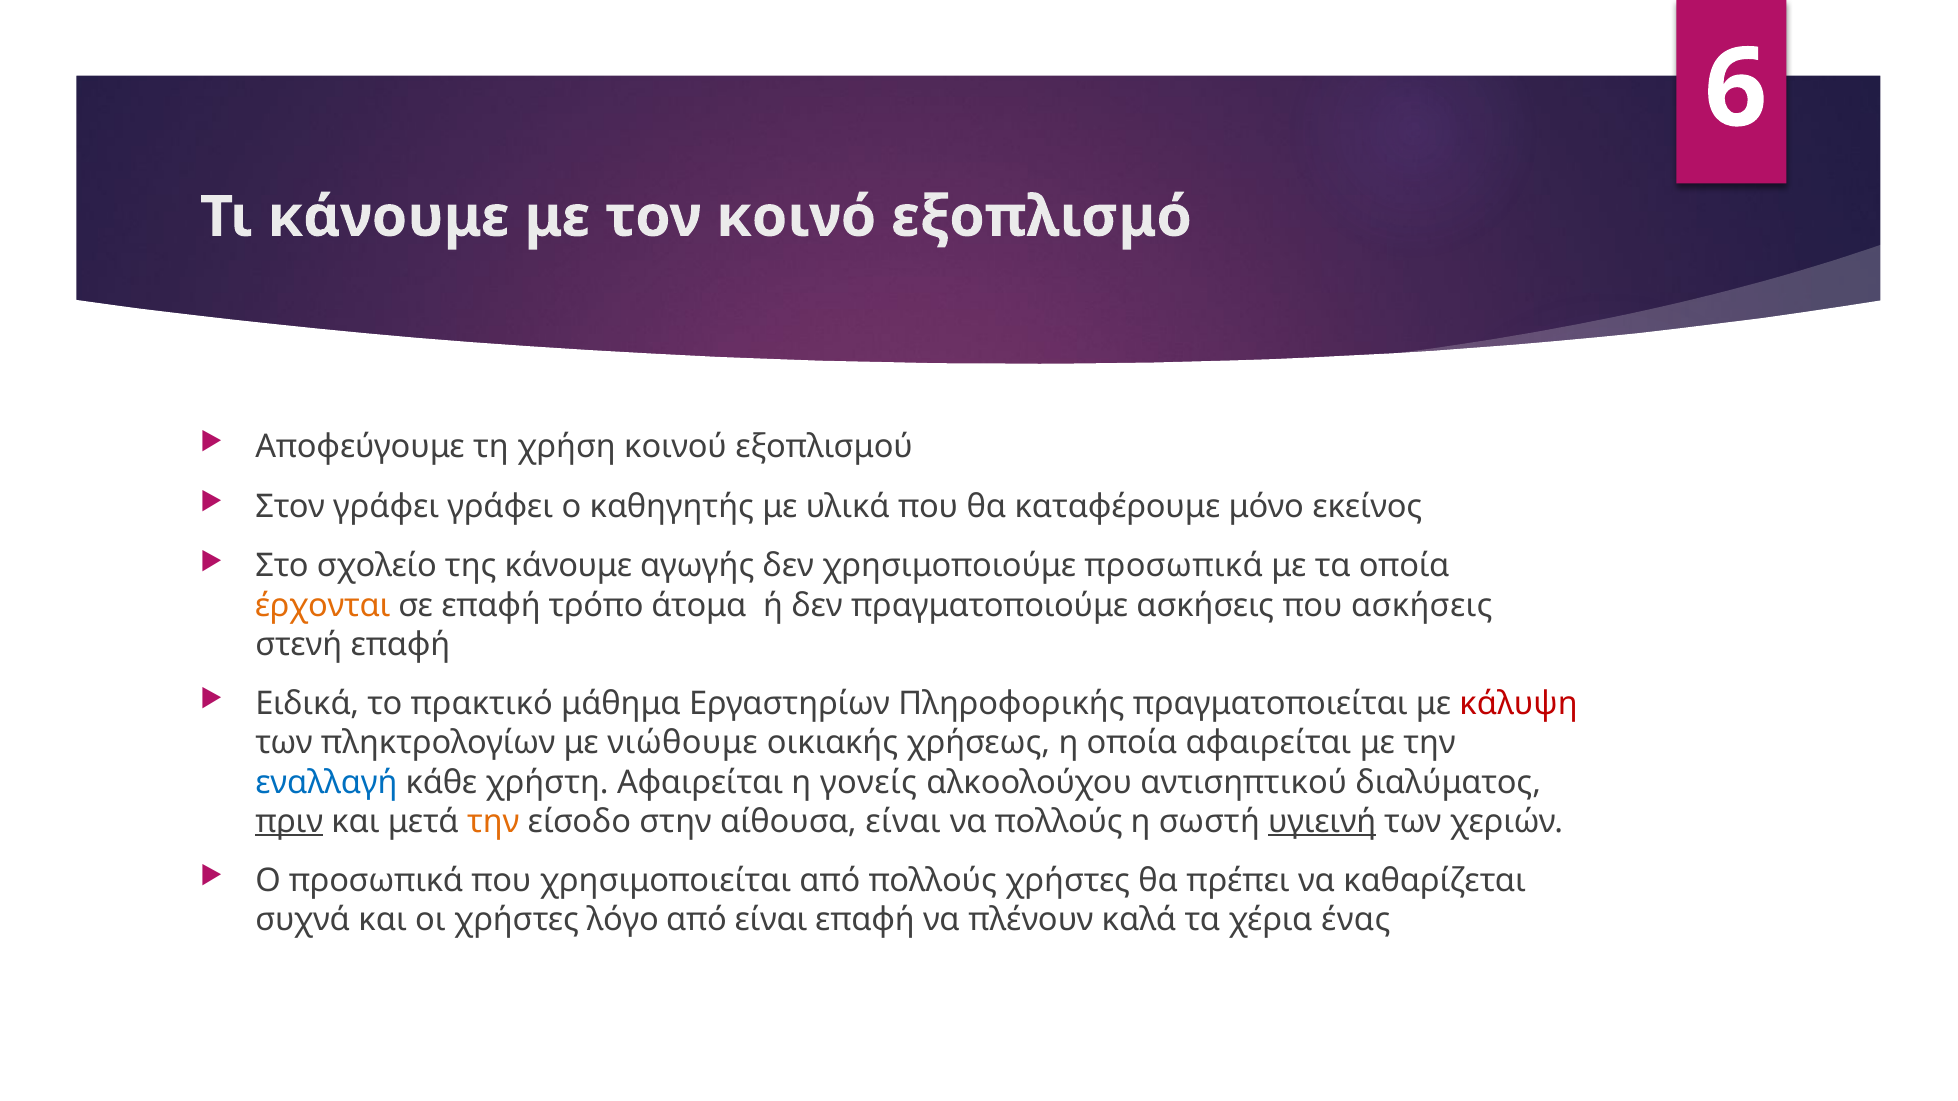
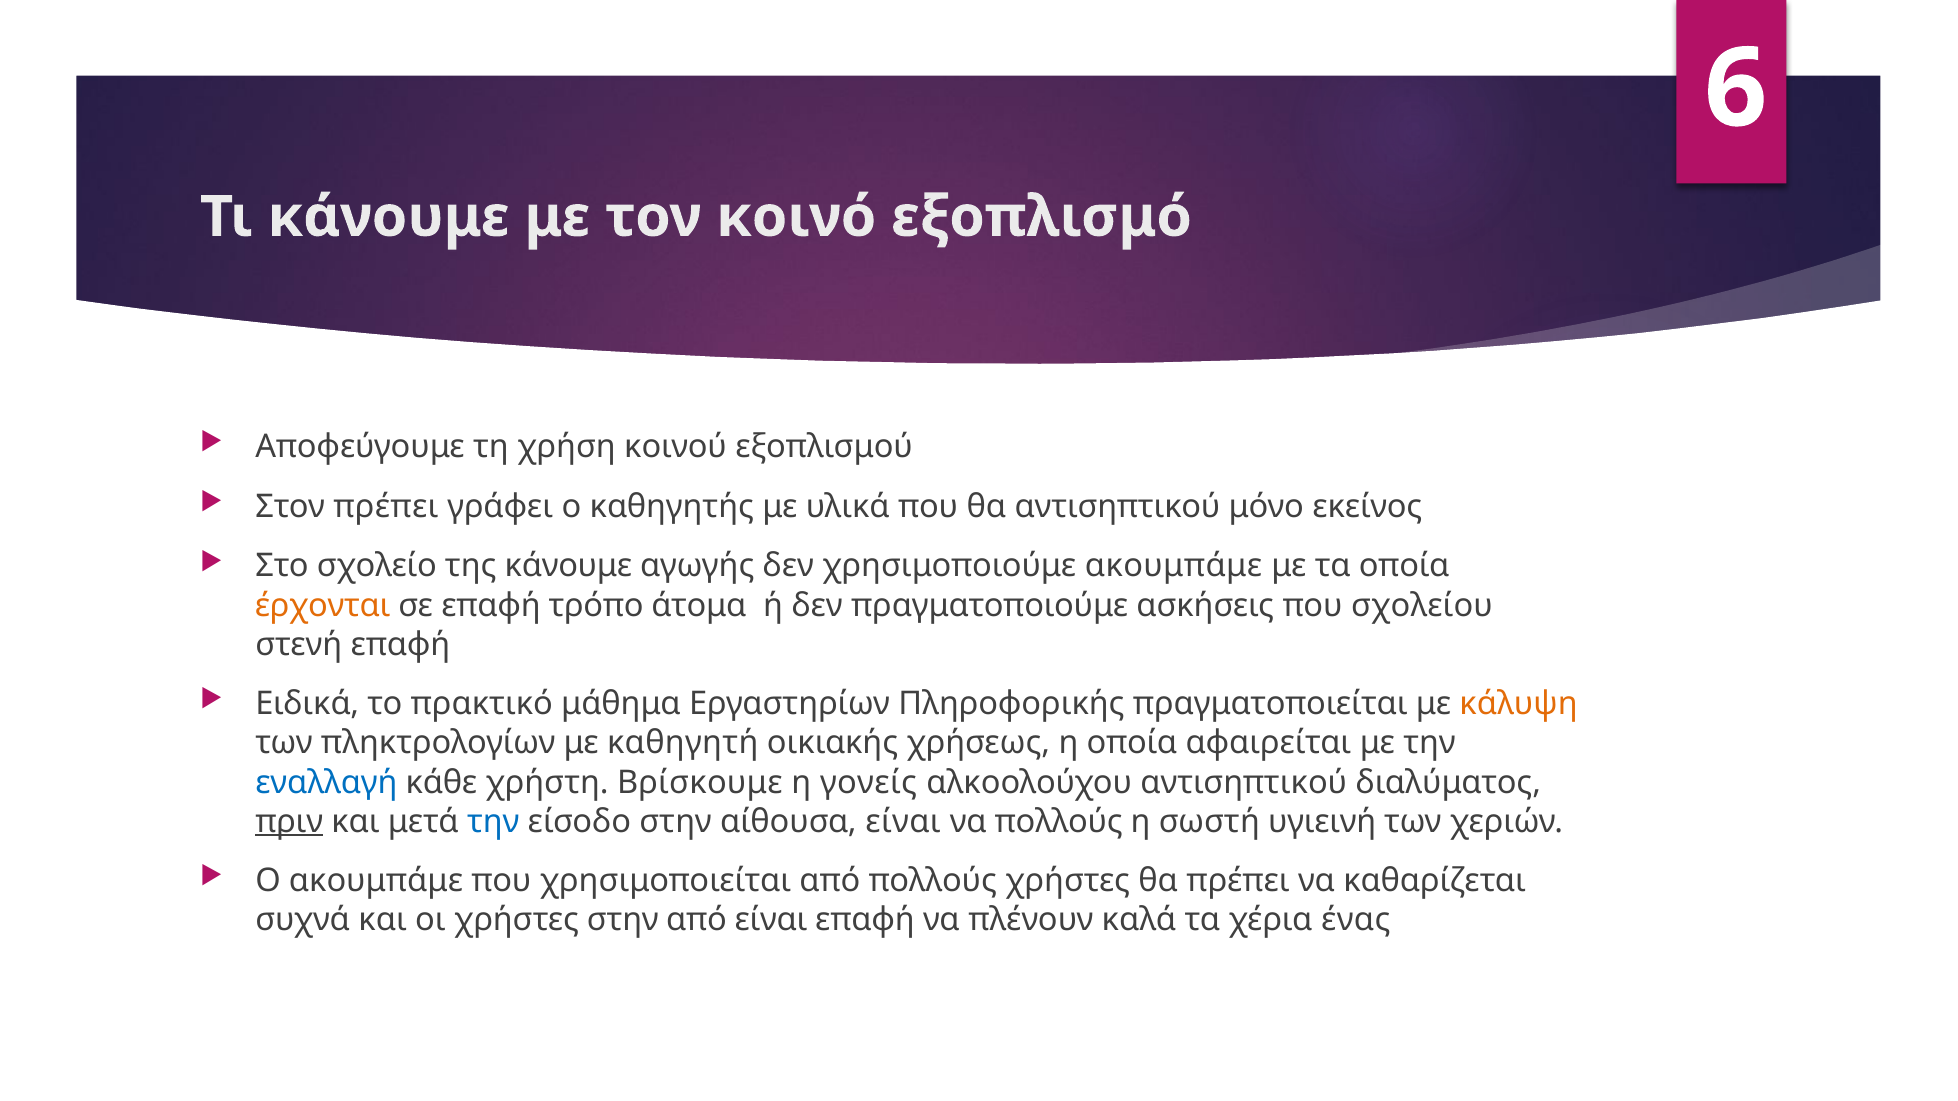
Στον γράφει: γράφει -> πρέπει (386, 507)
θα καταφέρουμε: καταφέρουμε -> αντισηπτικού (1118, 507)
χρησιμοποιούμε προσωπικά: προσωπικά -> ακουμπάμε (1174, 566)
που ασκήσεις: ασκήσεις -> σχολείου (1422, 606)
κάλυψη colour: red -> orange (1519, 704)
νιώθουμε: νιώθουμε -> καθηγητή (683, 743)
χρήστη Αφαιρείται: Αφαιρείται -> Βρίσκουμε (700, 783)
την colour: orange -> blue (493, 822)
υγιεινή underline: present -> none (1322, 822)
Ο προσωπικά: προσωπικά -> ακουμπάμε (376, 881)
χρήστες λόγο: λόγο -> στην (623, 920)
